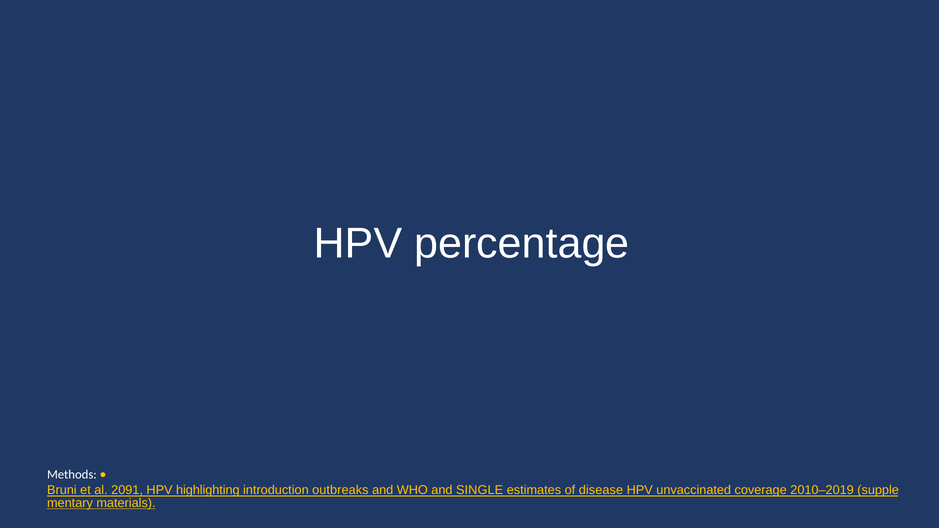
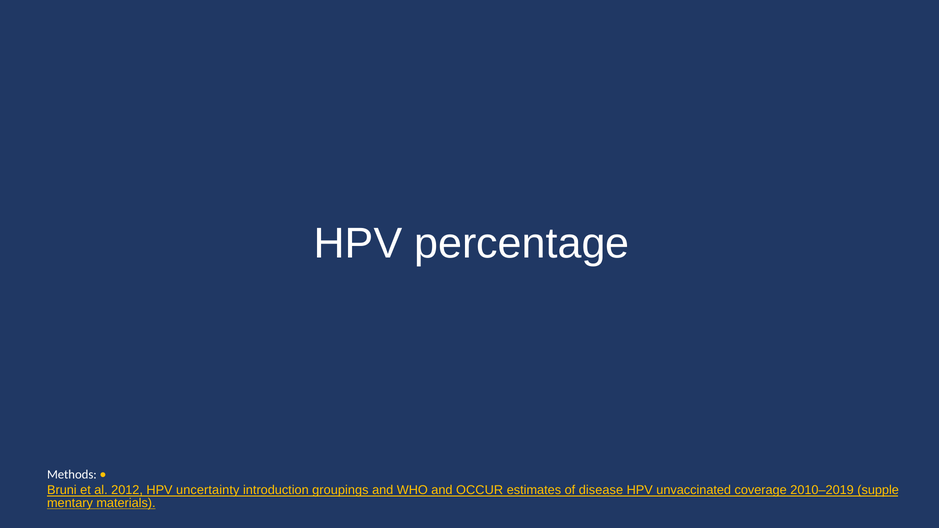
2091: 2091 -> 2012 (127, 490)
highlighting: highlighting -> uncertainty (208, 490)
outbreaks: outbreaks -> groupings (340, 490)
SINGLE: SINGLE -> OCCUR (480, 490)
